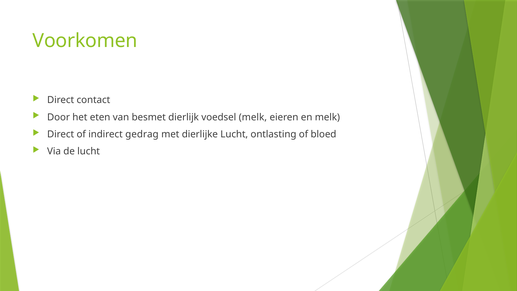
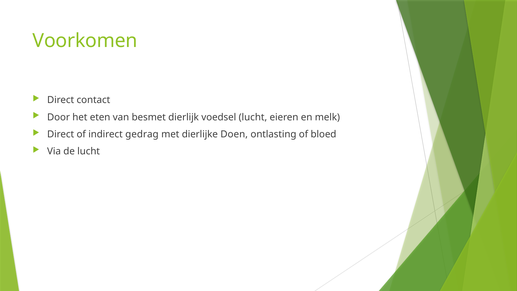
voedsel melk: melk -> lucht (253, 117)
dierlijke Lucht: Lucht -> Doen (234, 134)
